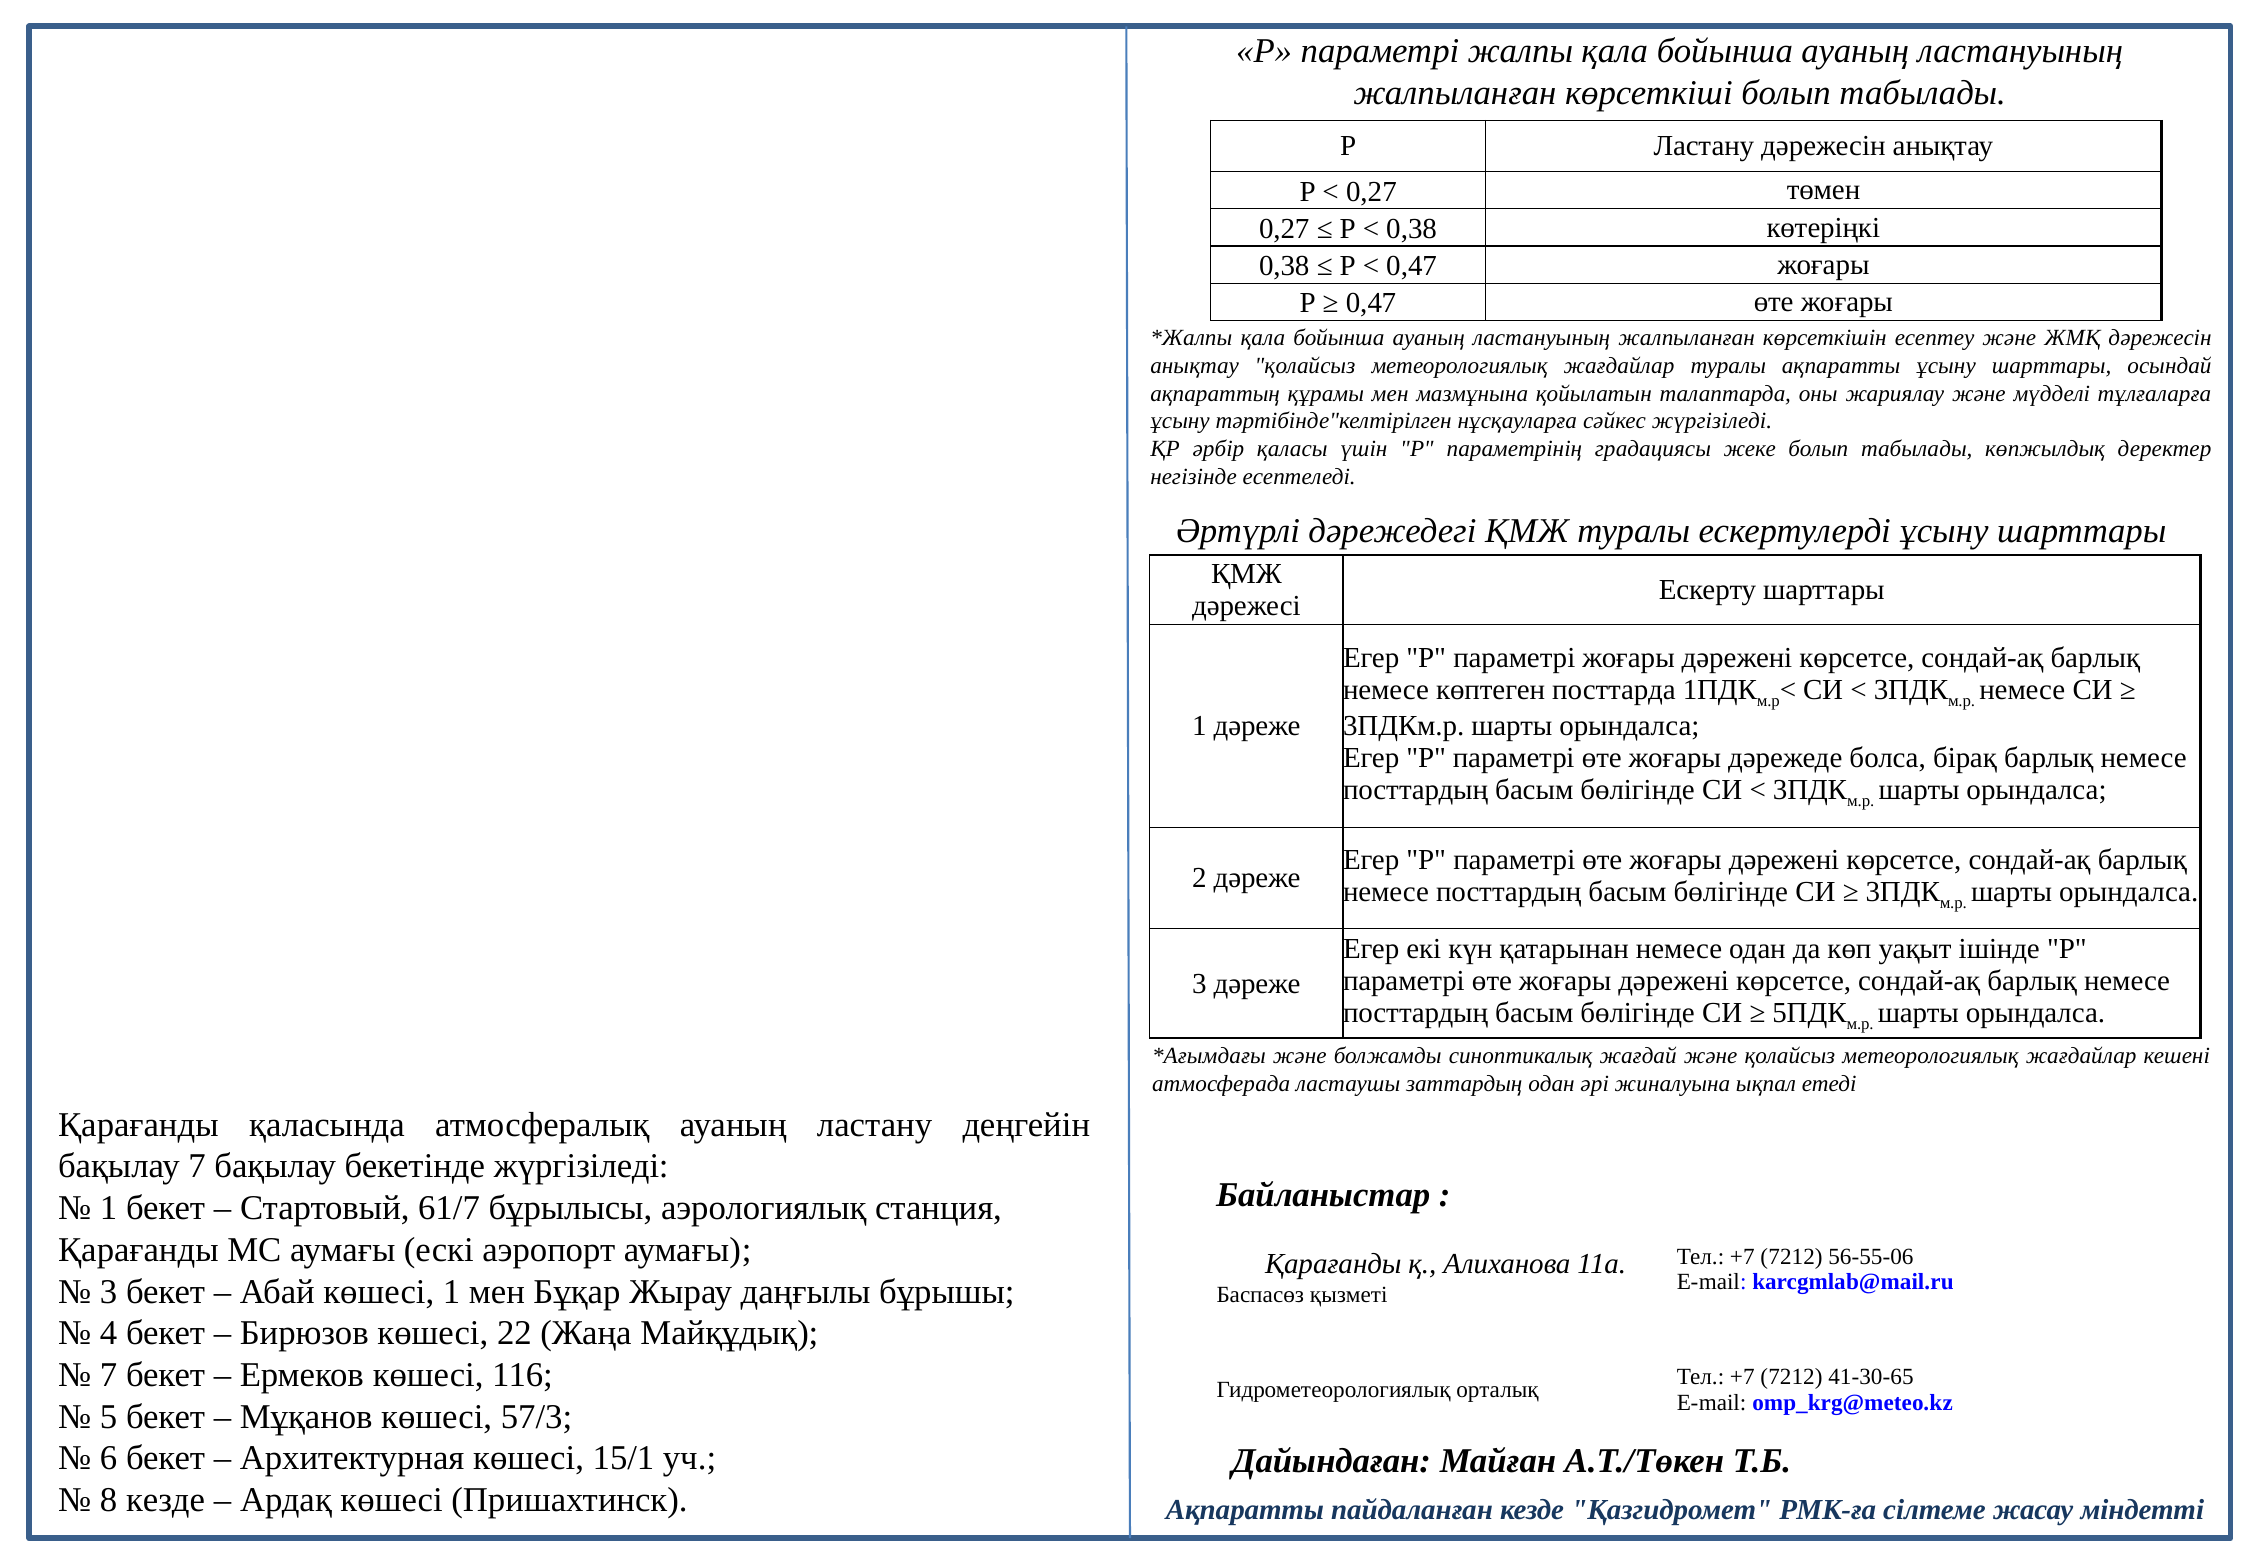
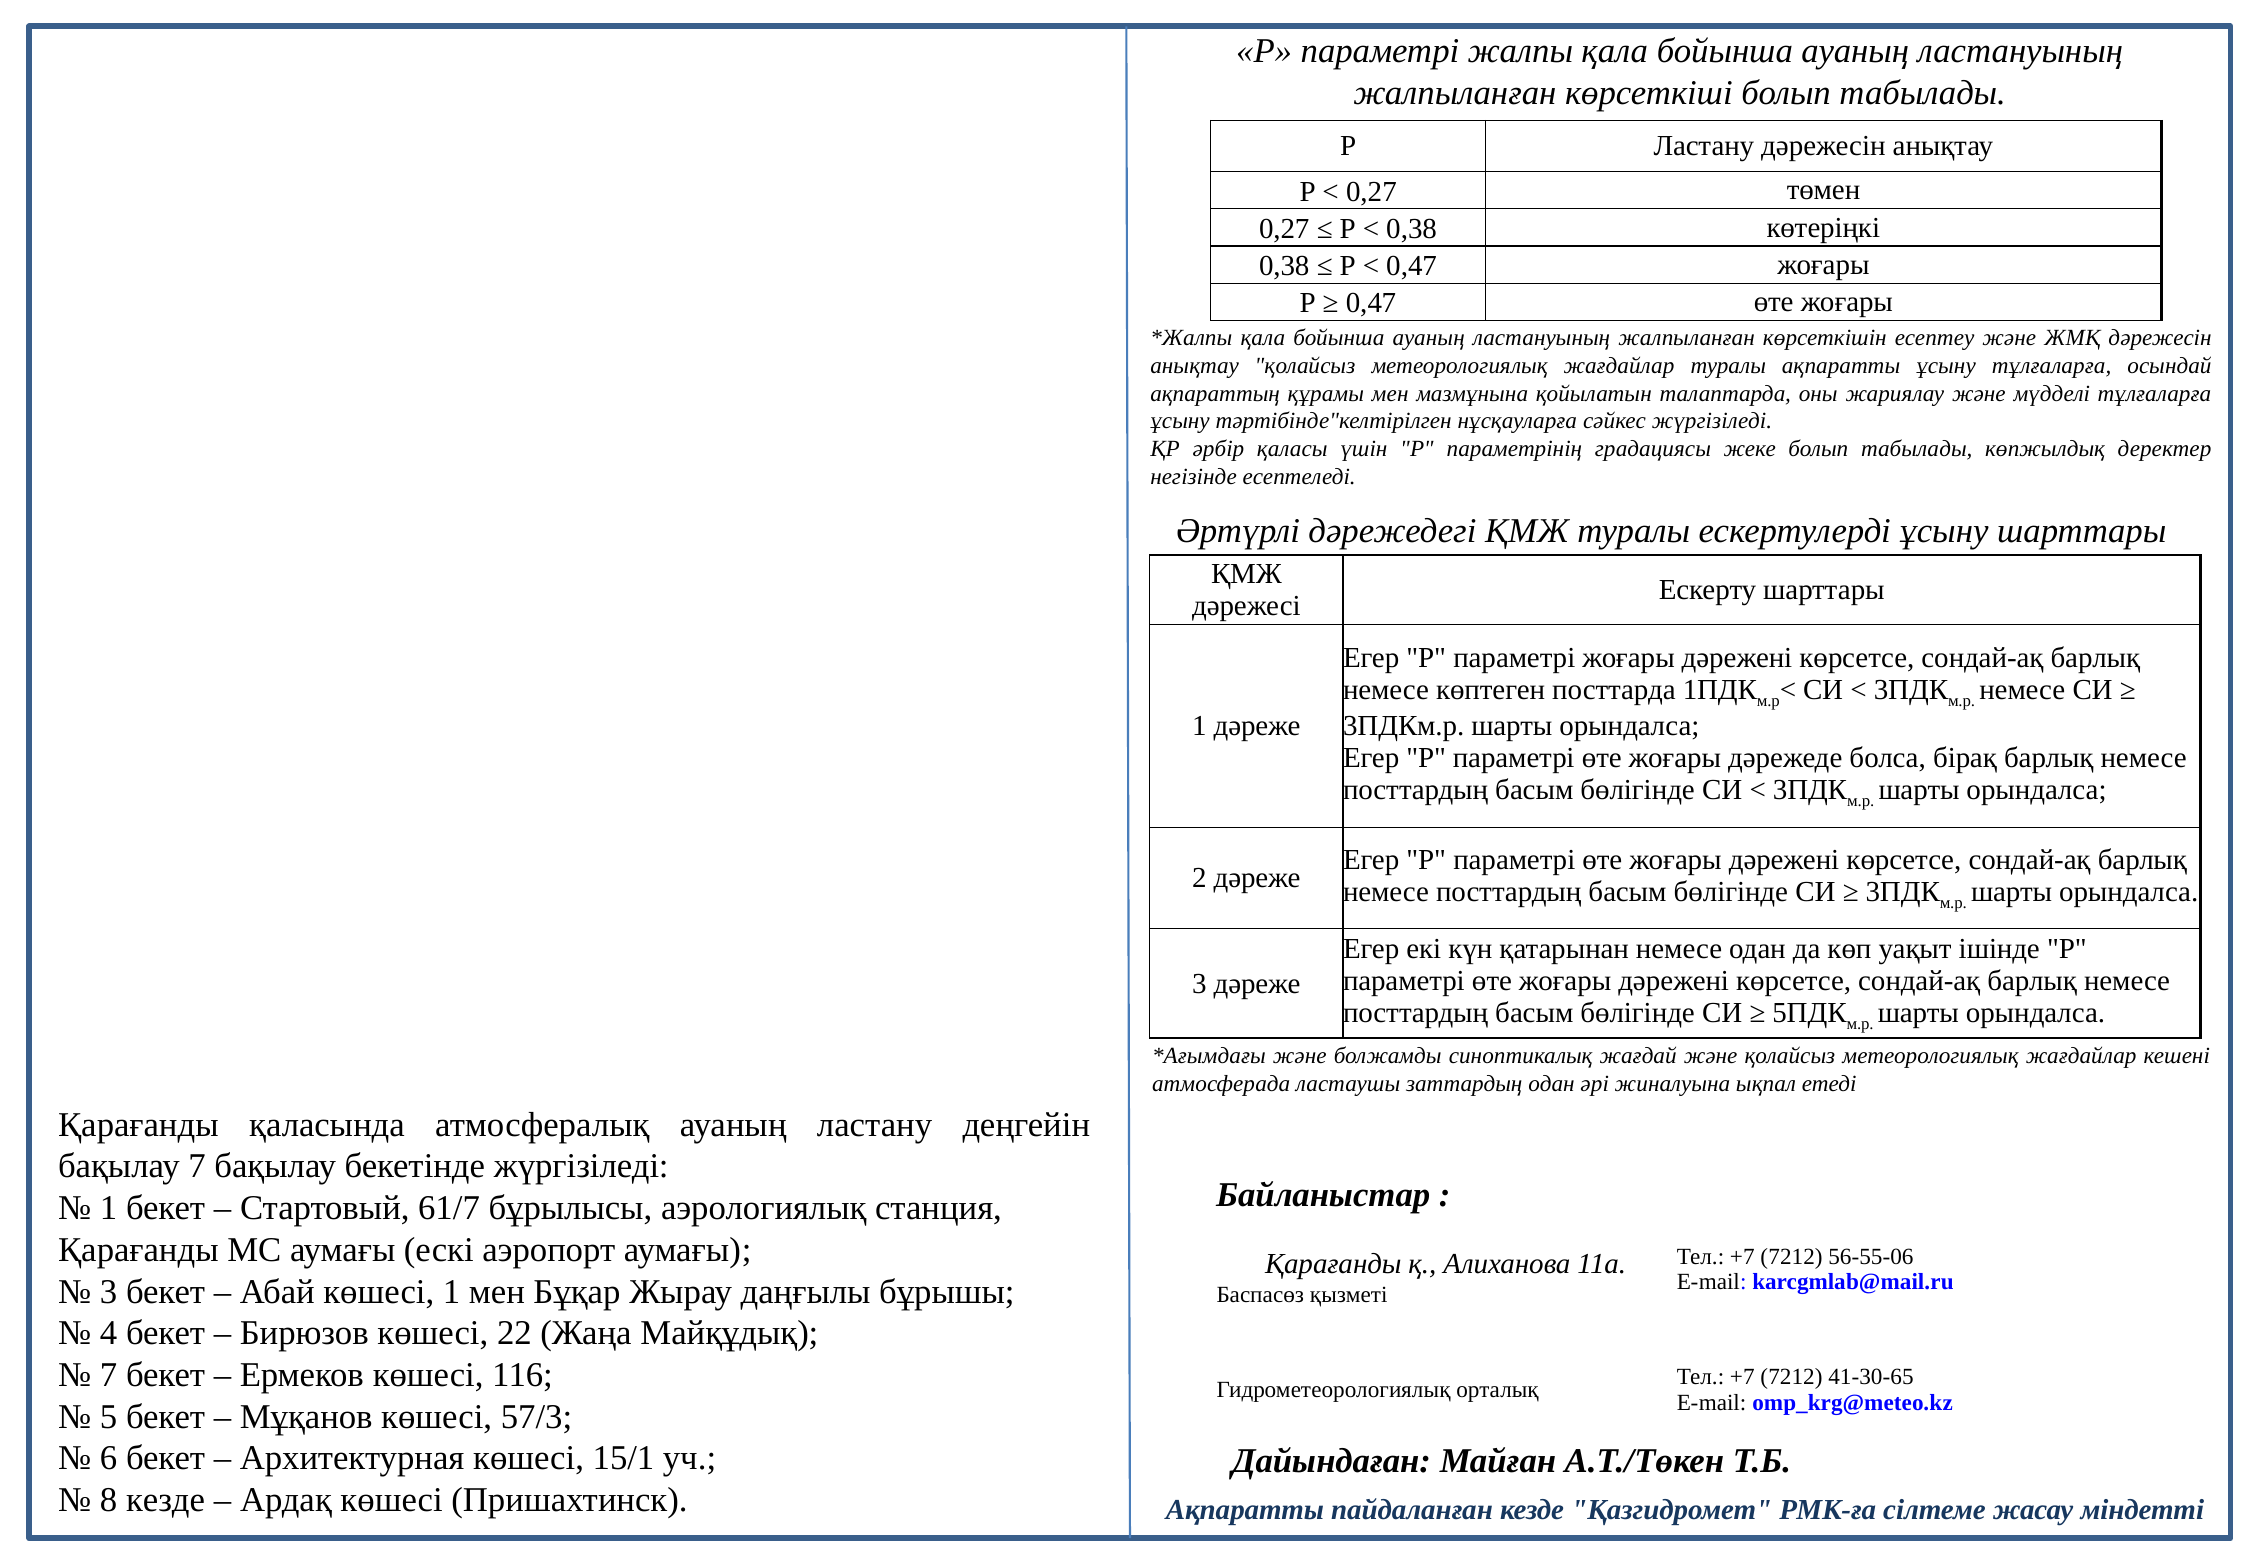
ақпаратты ұсыну шарттары: шарттары -> тұлғаларға (2052, 366)
